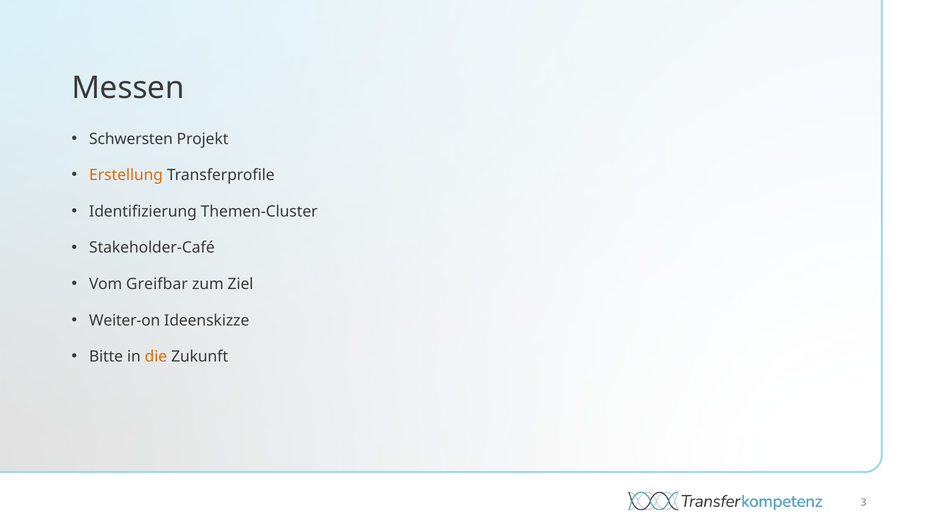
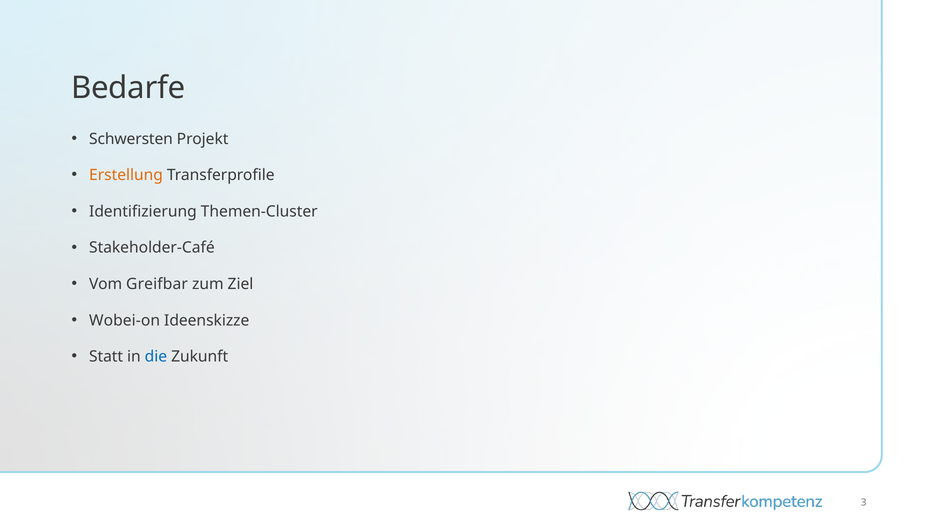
Messen: Messen -> Bedarfe (128, 88)
Weiter-on: Weiter-on -> Wobei-on (125, 321)
Bitte: Bitte -> Statt (106, 357)
die colour: orange -> blue (156, 357)
